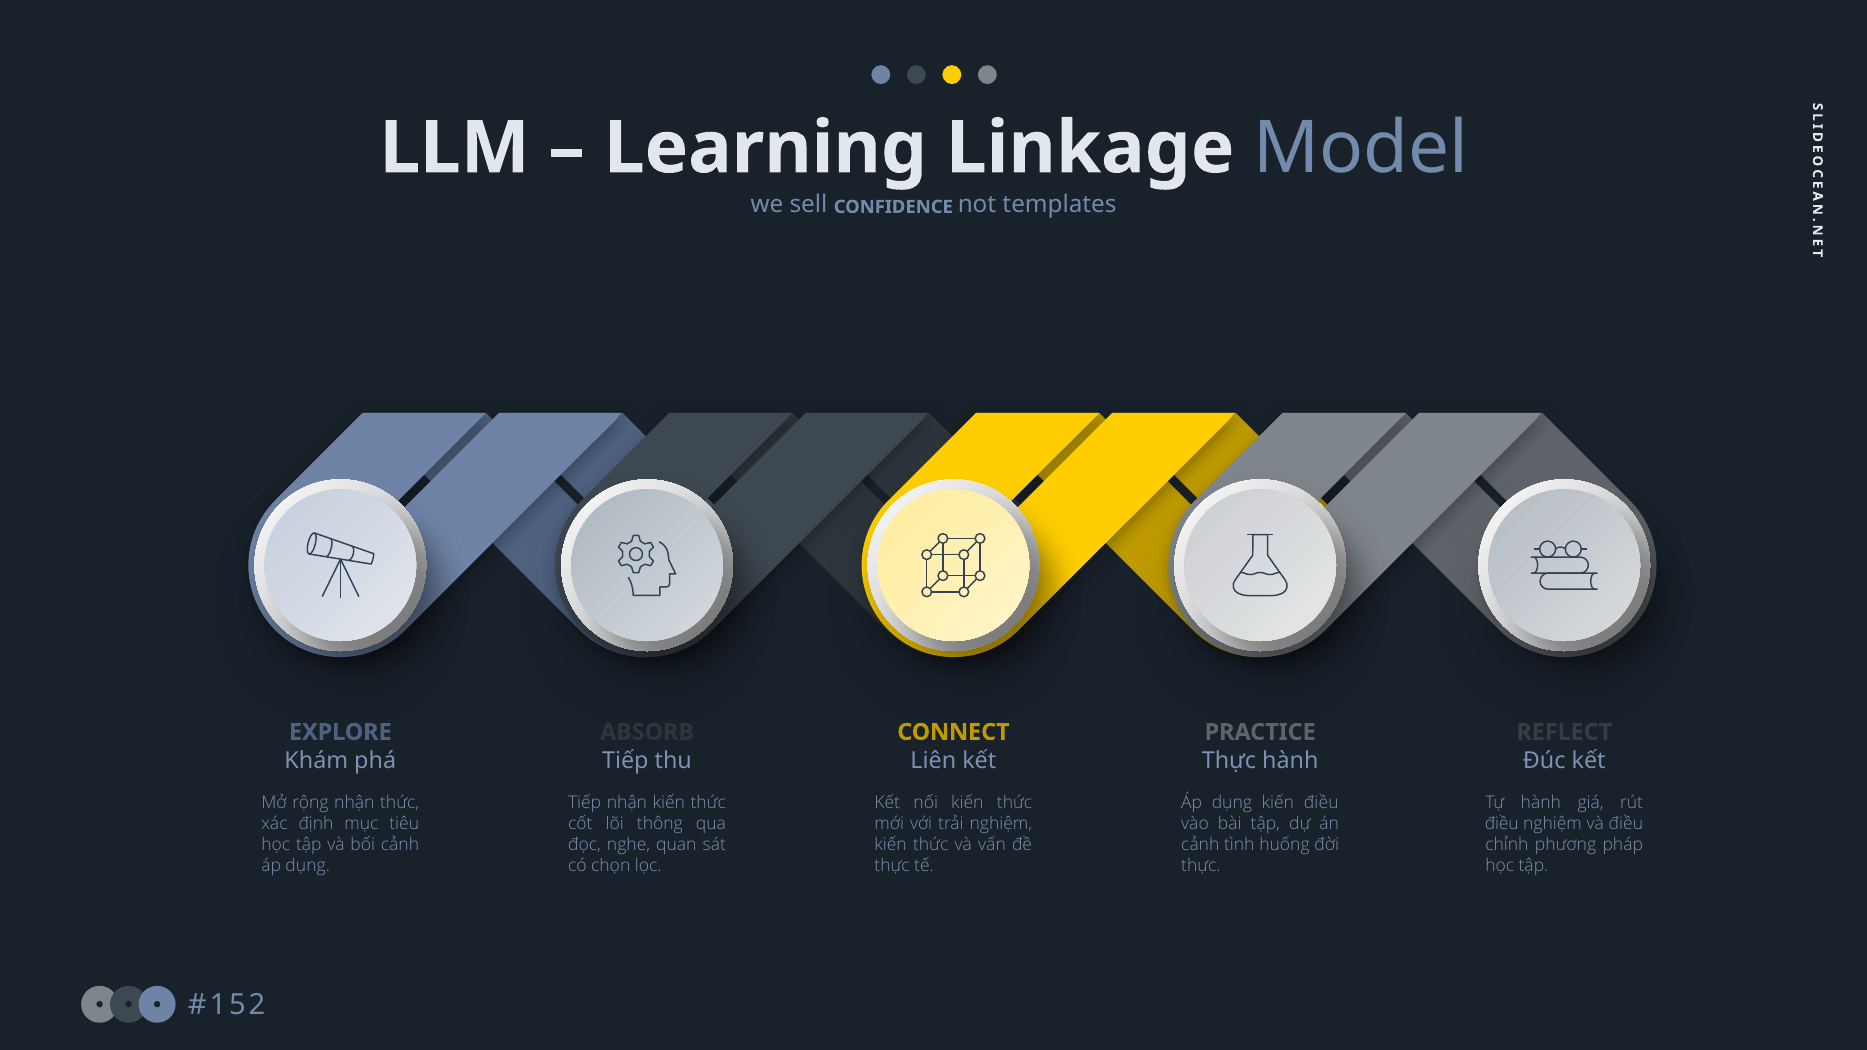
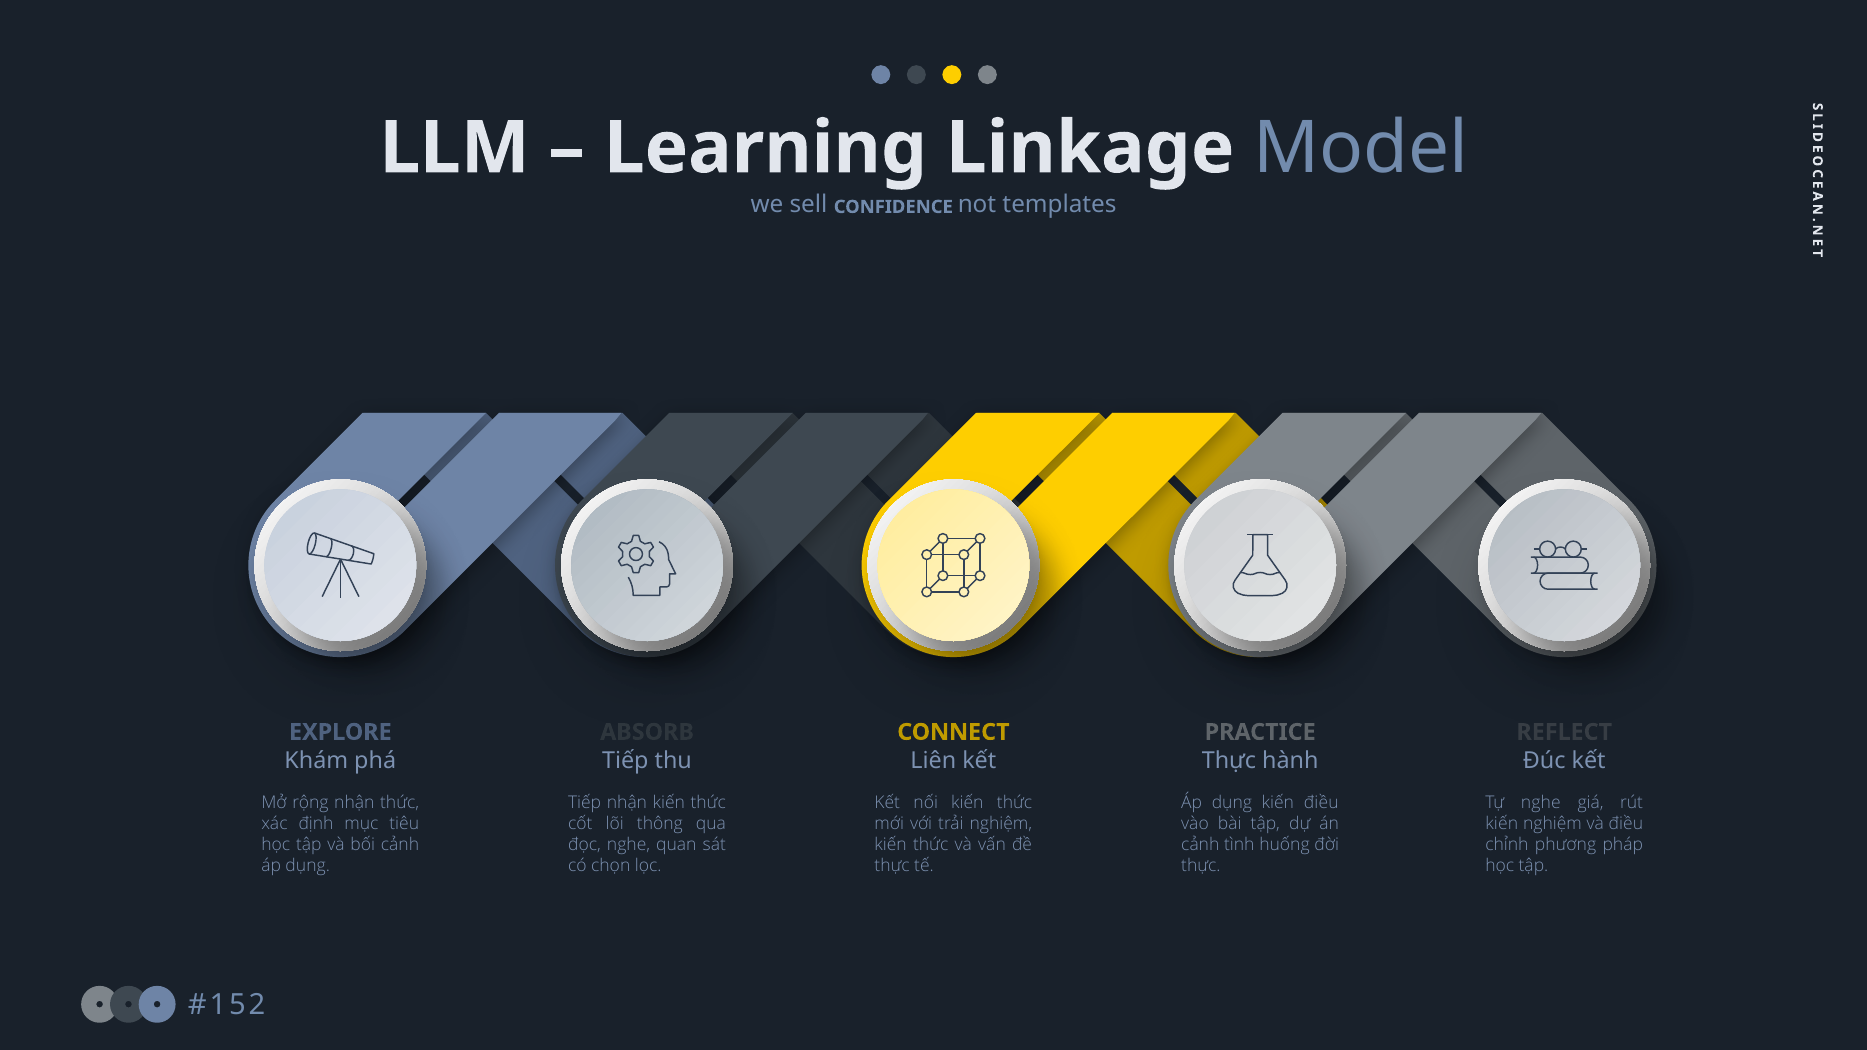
Tự hành: hành -> nghe (1541, 803)
điều: điều -> kiến (1502, 824)
